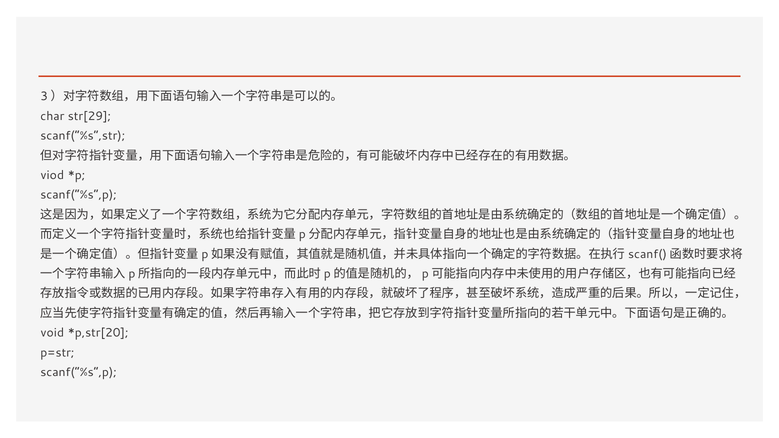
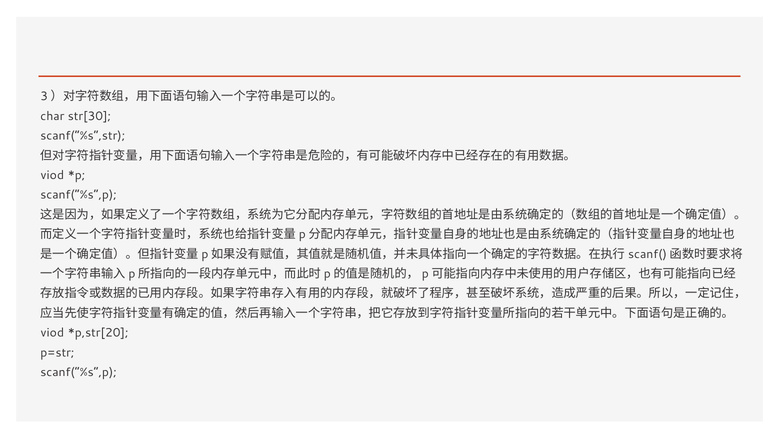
str[29: str[29 -> str[30 (89, 116)
void: void -> viod (52, 333)
